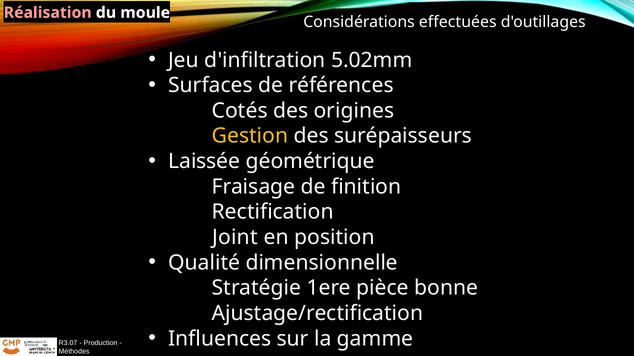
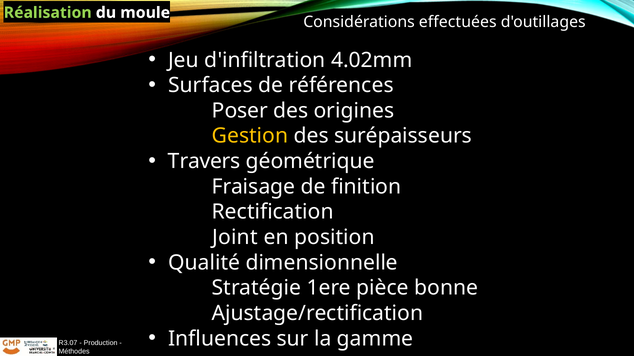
Réalisation colour: pink -> light green (48, 13)
5.02mm: 5.02mm -> 4.02mm (372, 60)
Cotés: Cotés -> Poser (240, 111)
Laissée: Laissée -> Travers (204, 162)
